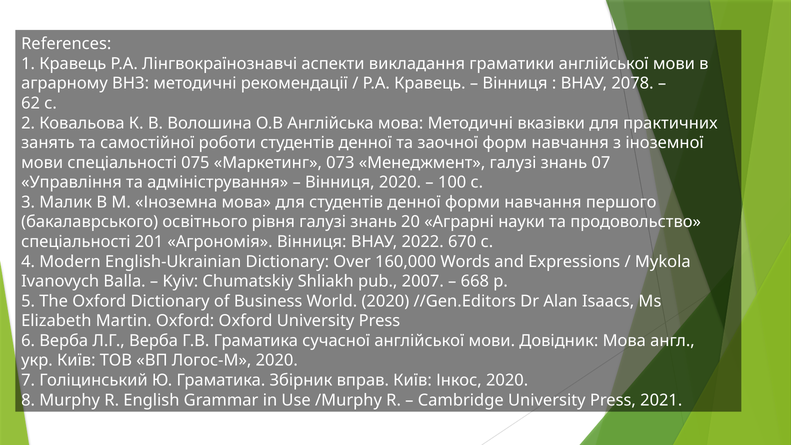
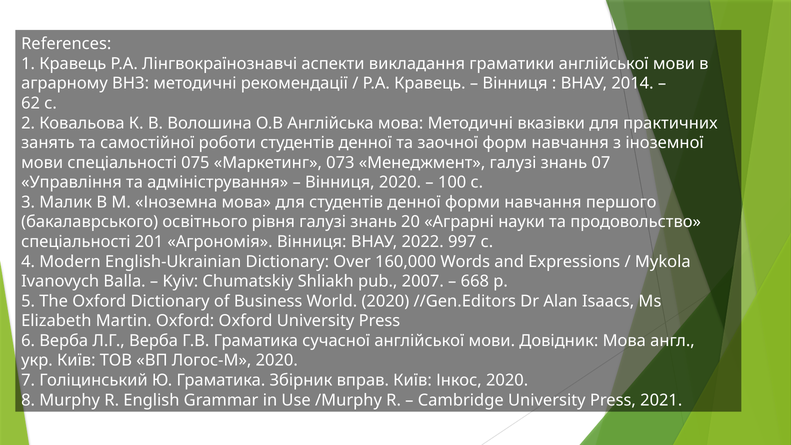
2078: 2078 -> 2014 (632, 83)
670: 670 -> 997 (462, 242)
